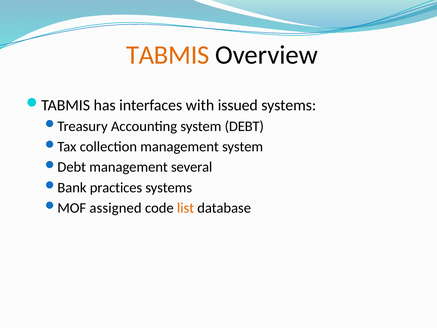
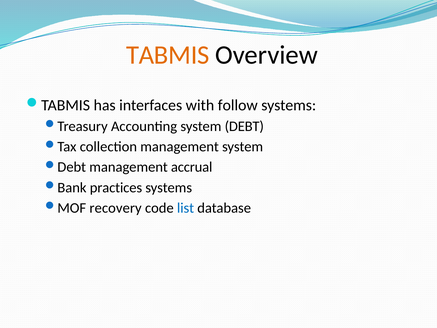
issued: issued -> follow (238, 105)
several: several -> accrual (192, 167)
assigned: assigned -> recovery (116, 208)
list colour: orange -> blue (186, 208)
